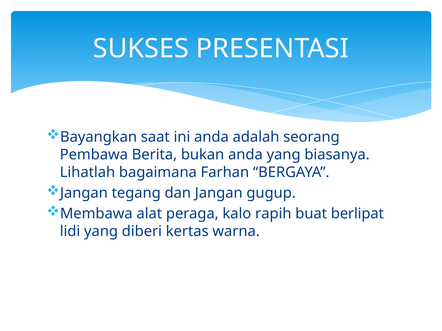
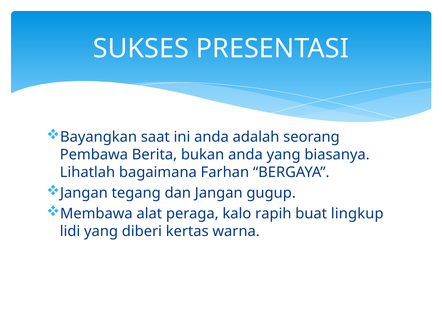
berlipat: berlipat -> lingkup (357, 214)
